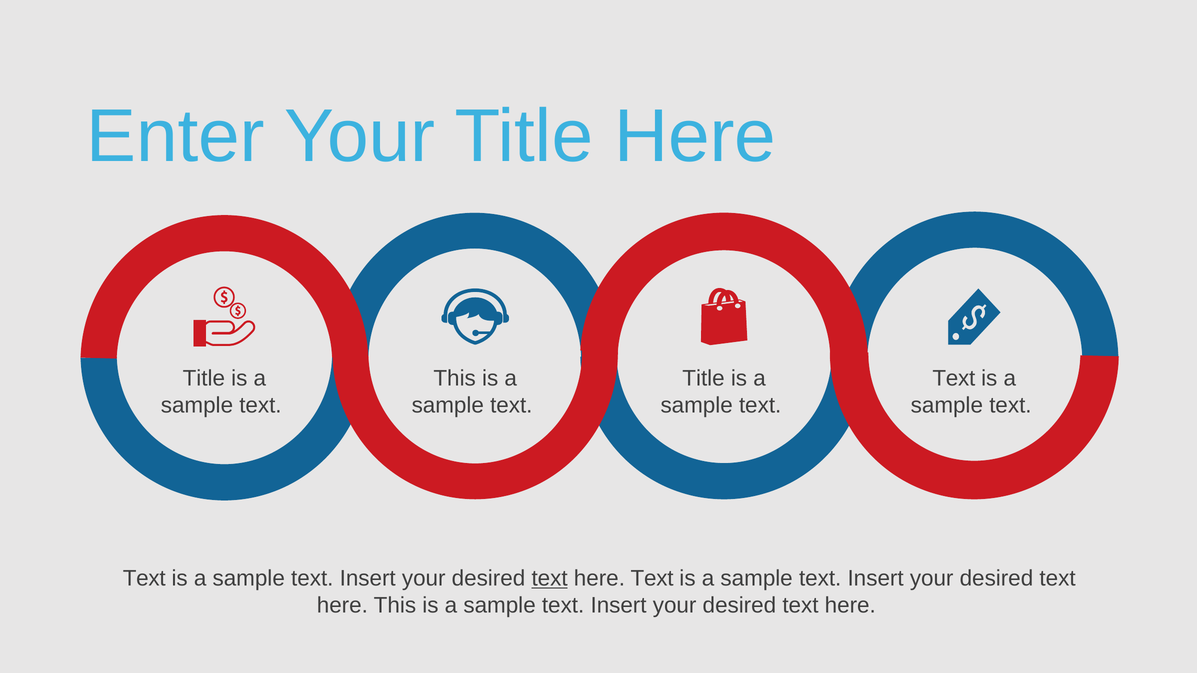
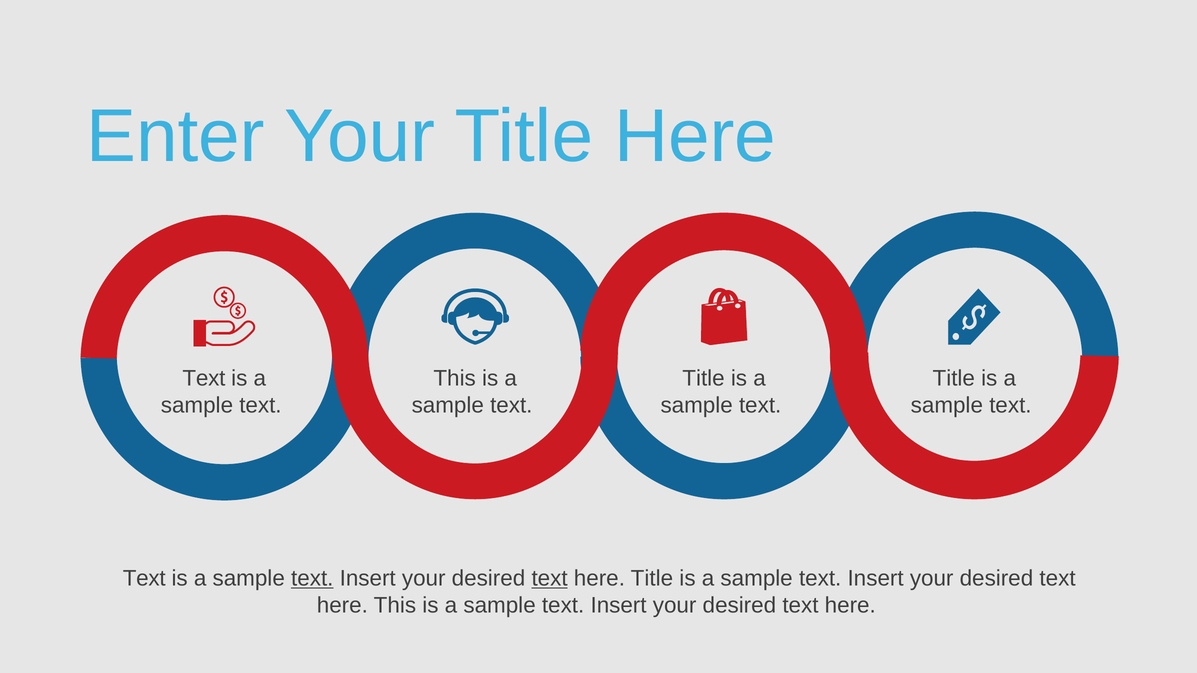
Title: Title -> Text (204, 378)
Text: Text -> Title (954, 378)
text underline: none -> present (312, 579)
Text: Text -> Title (652, 579)
